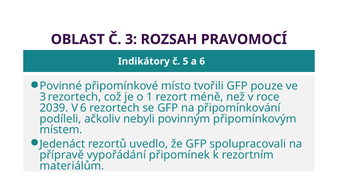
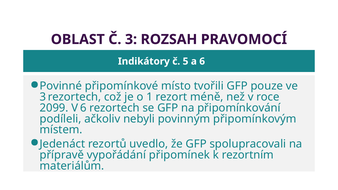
2039: 2039 -> 2099 (54, 108)
